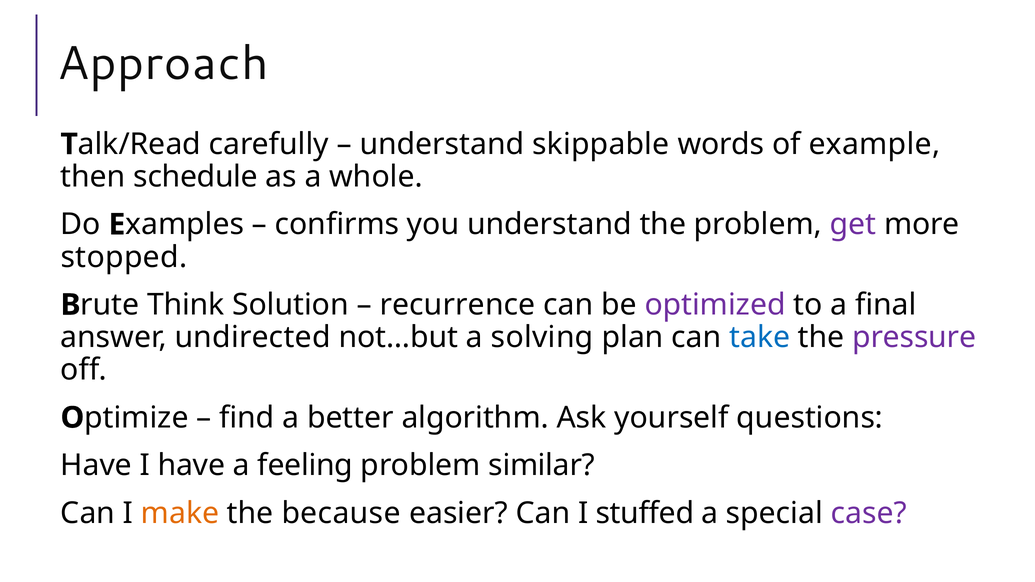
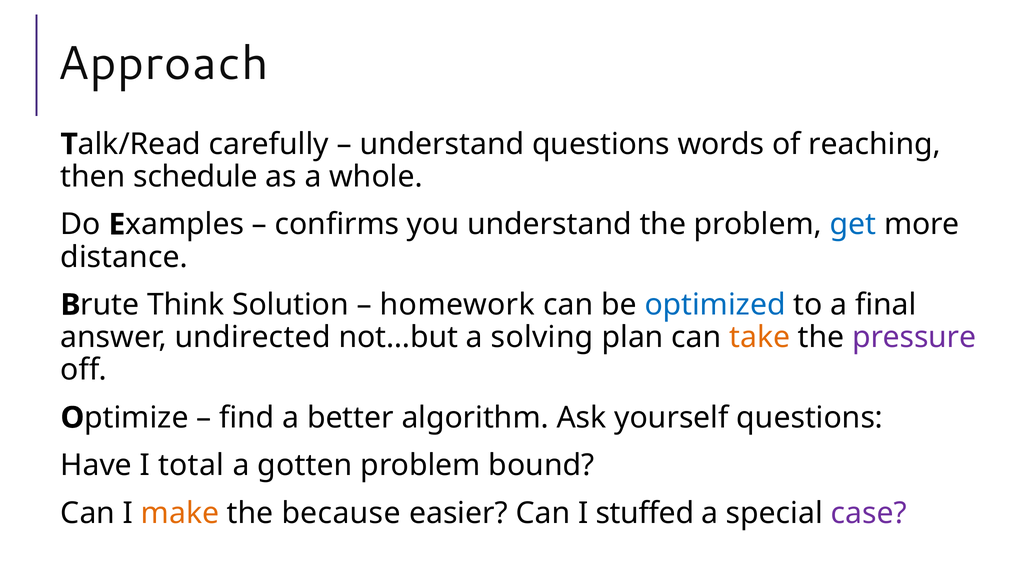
understand skippable: skippable -> questions (601, 144)
example: example -> reaching (875, 144)
get colour: purple -> blue (853, 225)
stopped: stopped -> distance (124, 257)
recurrence: recurrence -> homework (457, 305)
optimized colour: purple -> blue (715, 305)
take colour: blue -> orange (760, 338)
I have: have -> total (191, 466)
feeling: feeling -> gotten (305, 466)
similar: similar -> bound (541, 466)
